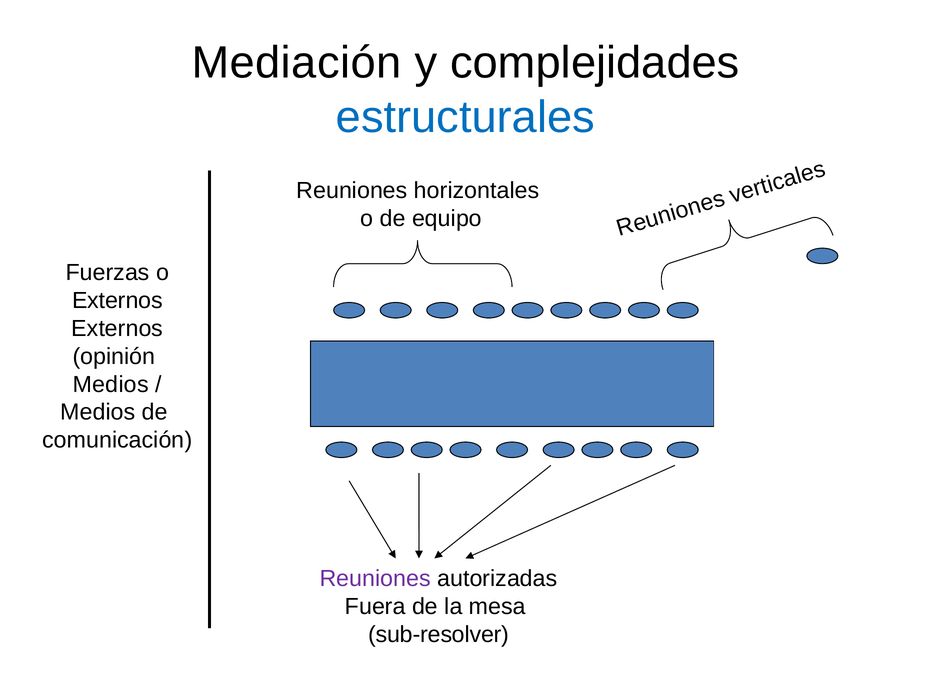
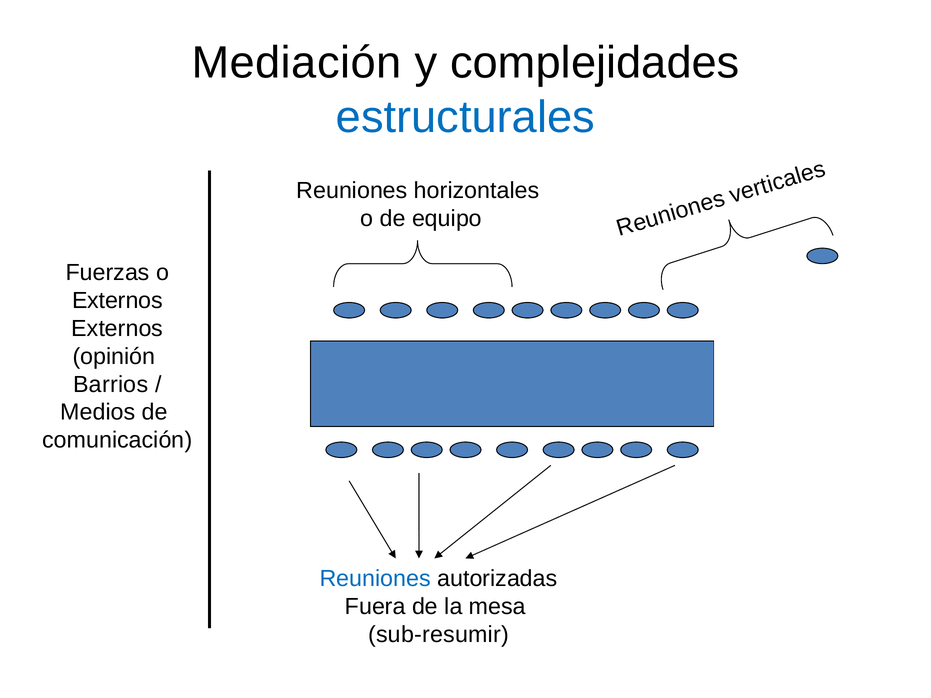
Medios: Medios -> Barrios (111, 384)
Reuniones colour: purple -> blue (375, 579)
sub-resolver: sub-resolver -> sub-resumir (438, 635)
